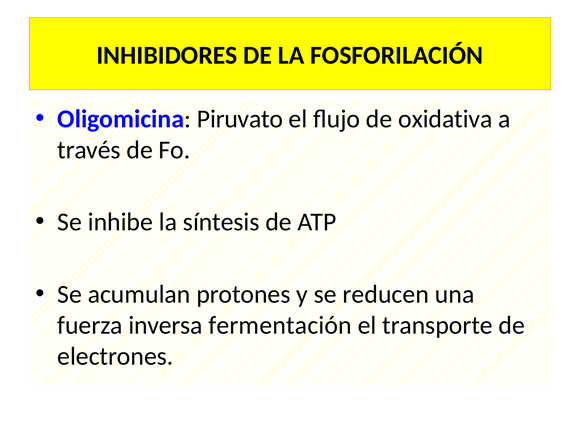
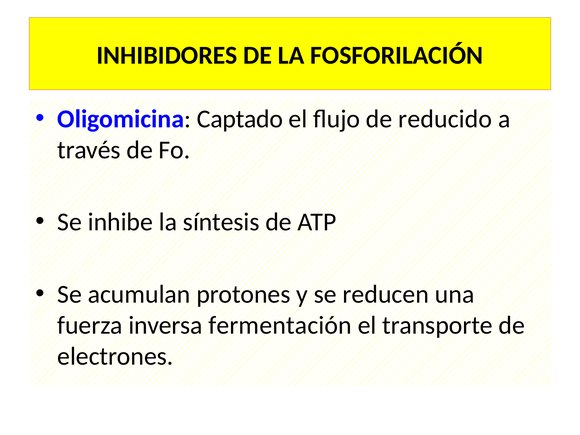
Piruvato: Piruvato -> Captado (240, 119)
oxidativa: oxidativa -> reducido (445, 119)
